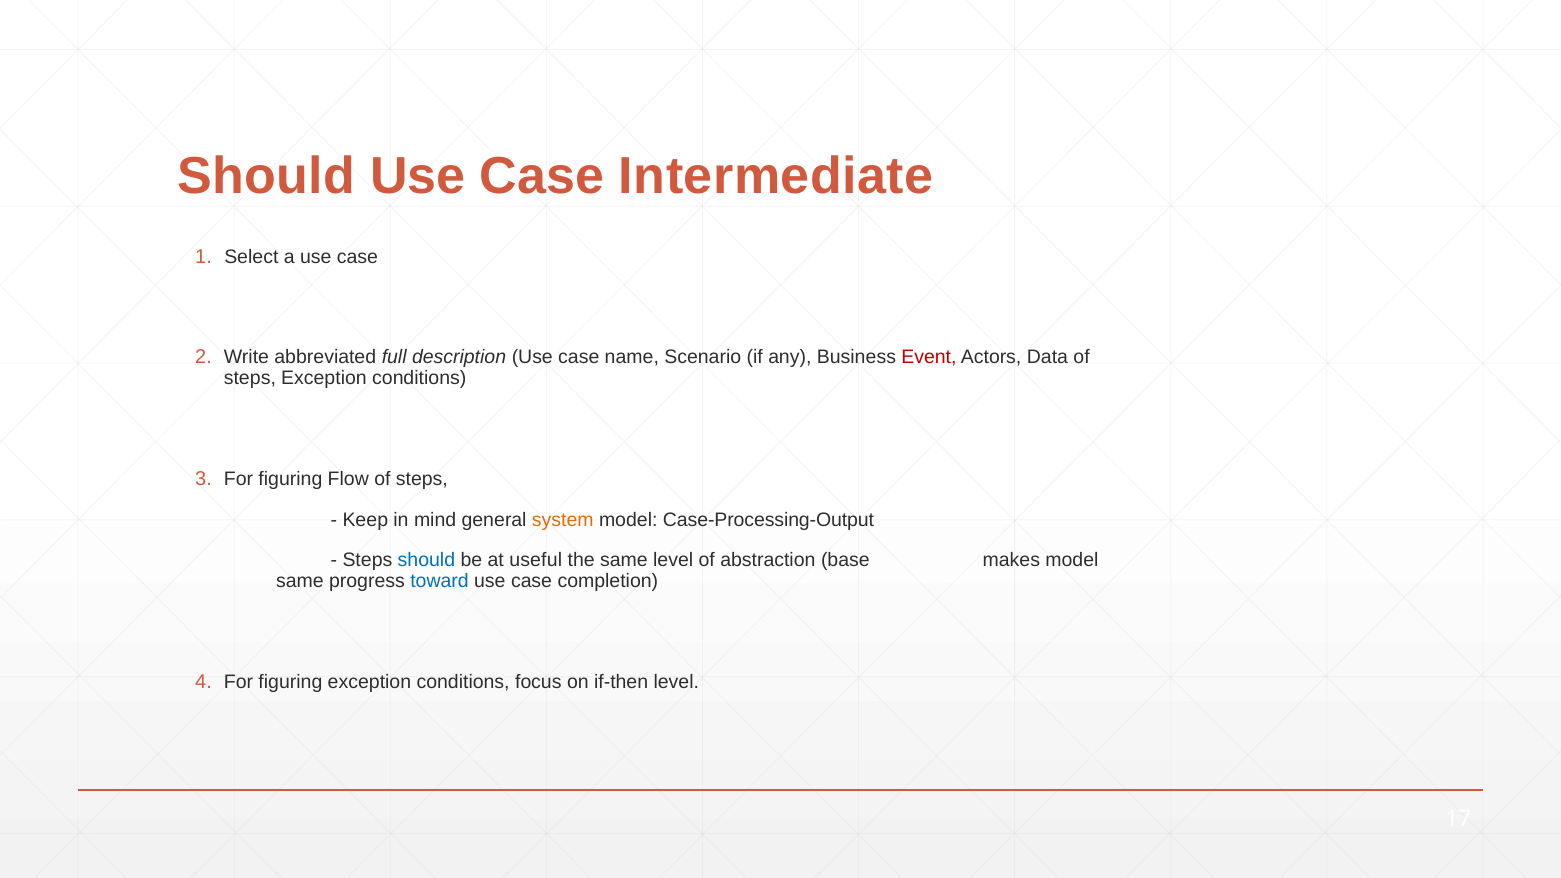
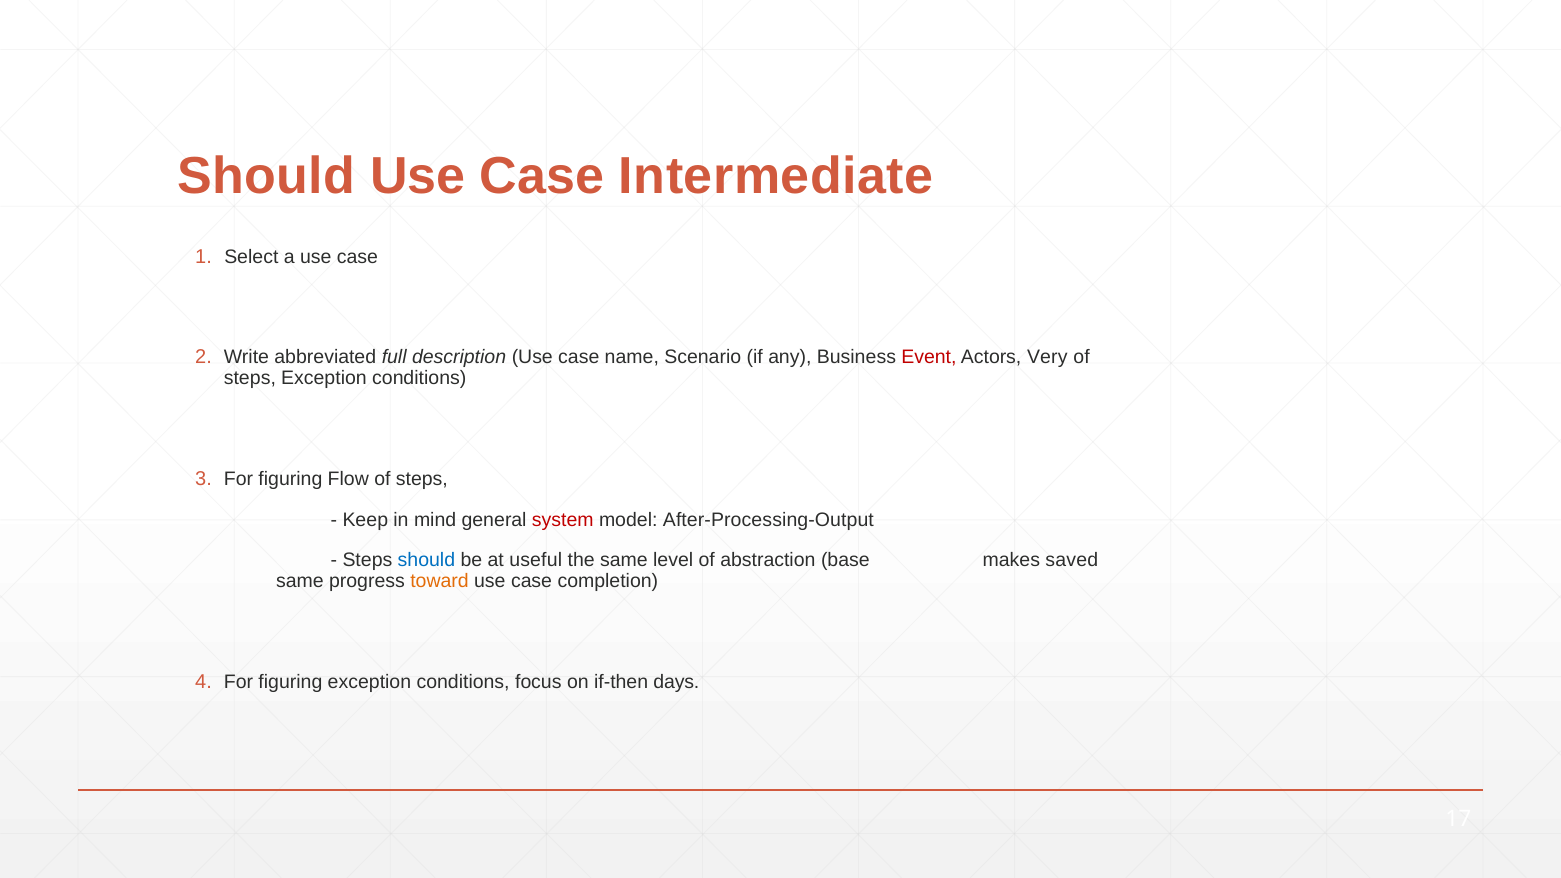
Data: Data -> Very (1047, 357)
system colour: orange -> red (563, 520)
Case-Processing-Output: Case-Processing-Output -> After-Processing-Output (768, 520)
makes model: model -> saved (1072, 560)
toward colour: blue -> orange (440, 581)
if-then level: level -> days (676, 682)
